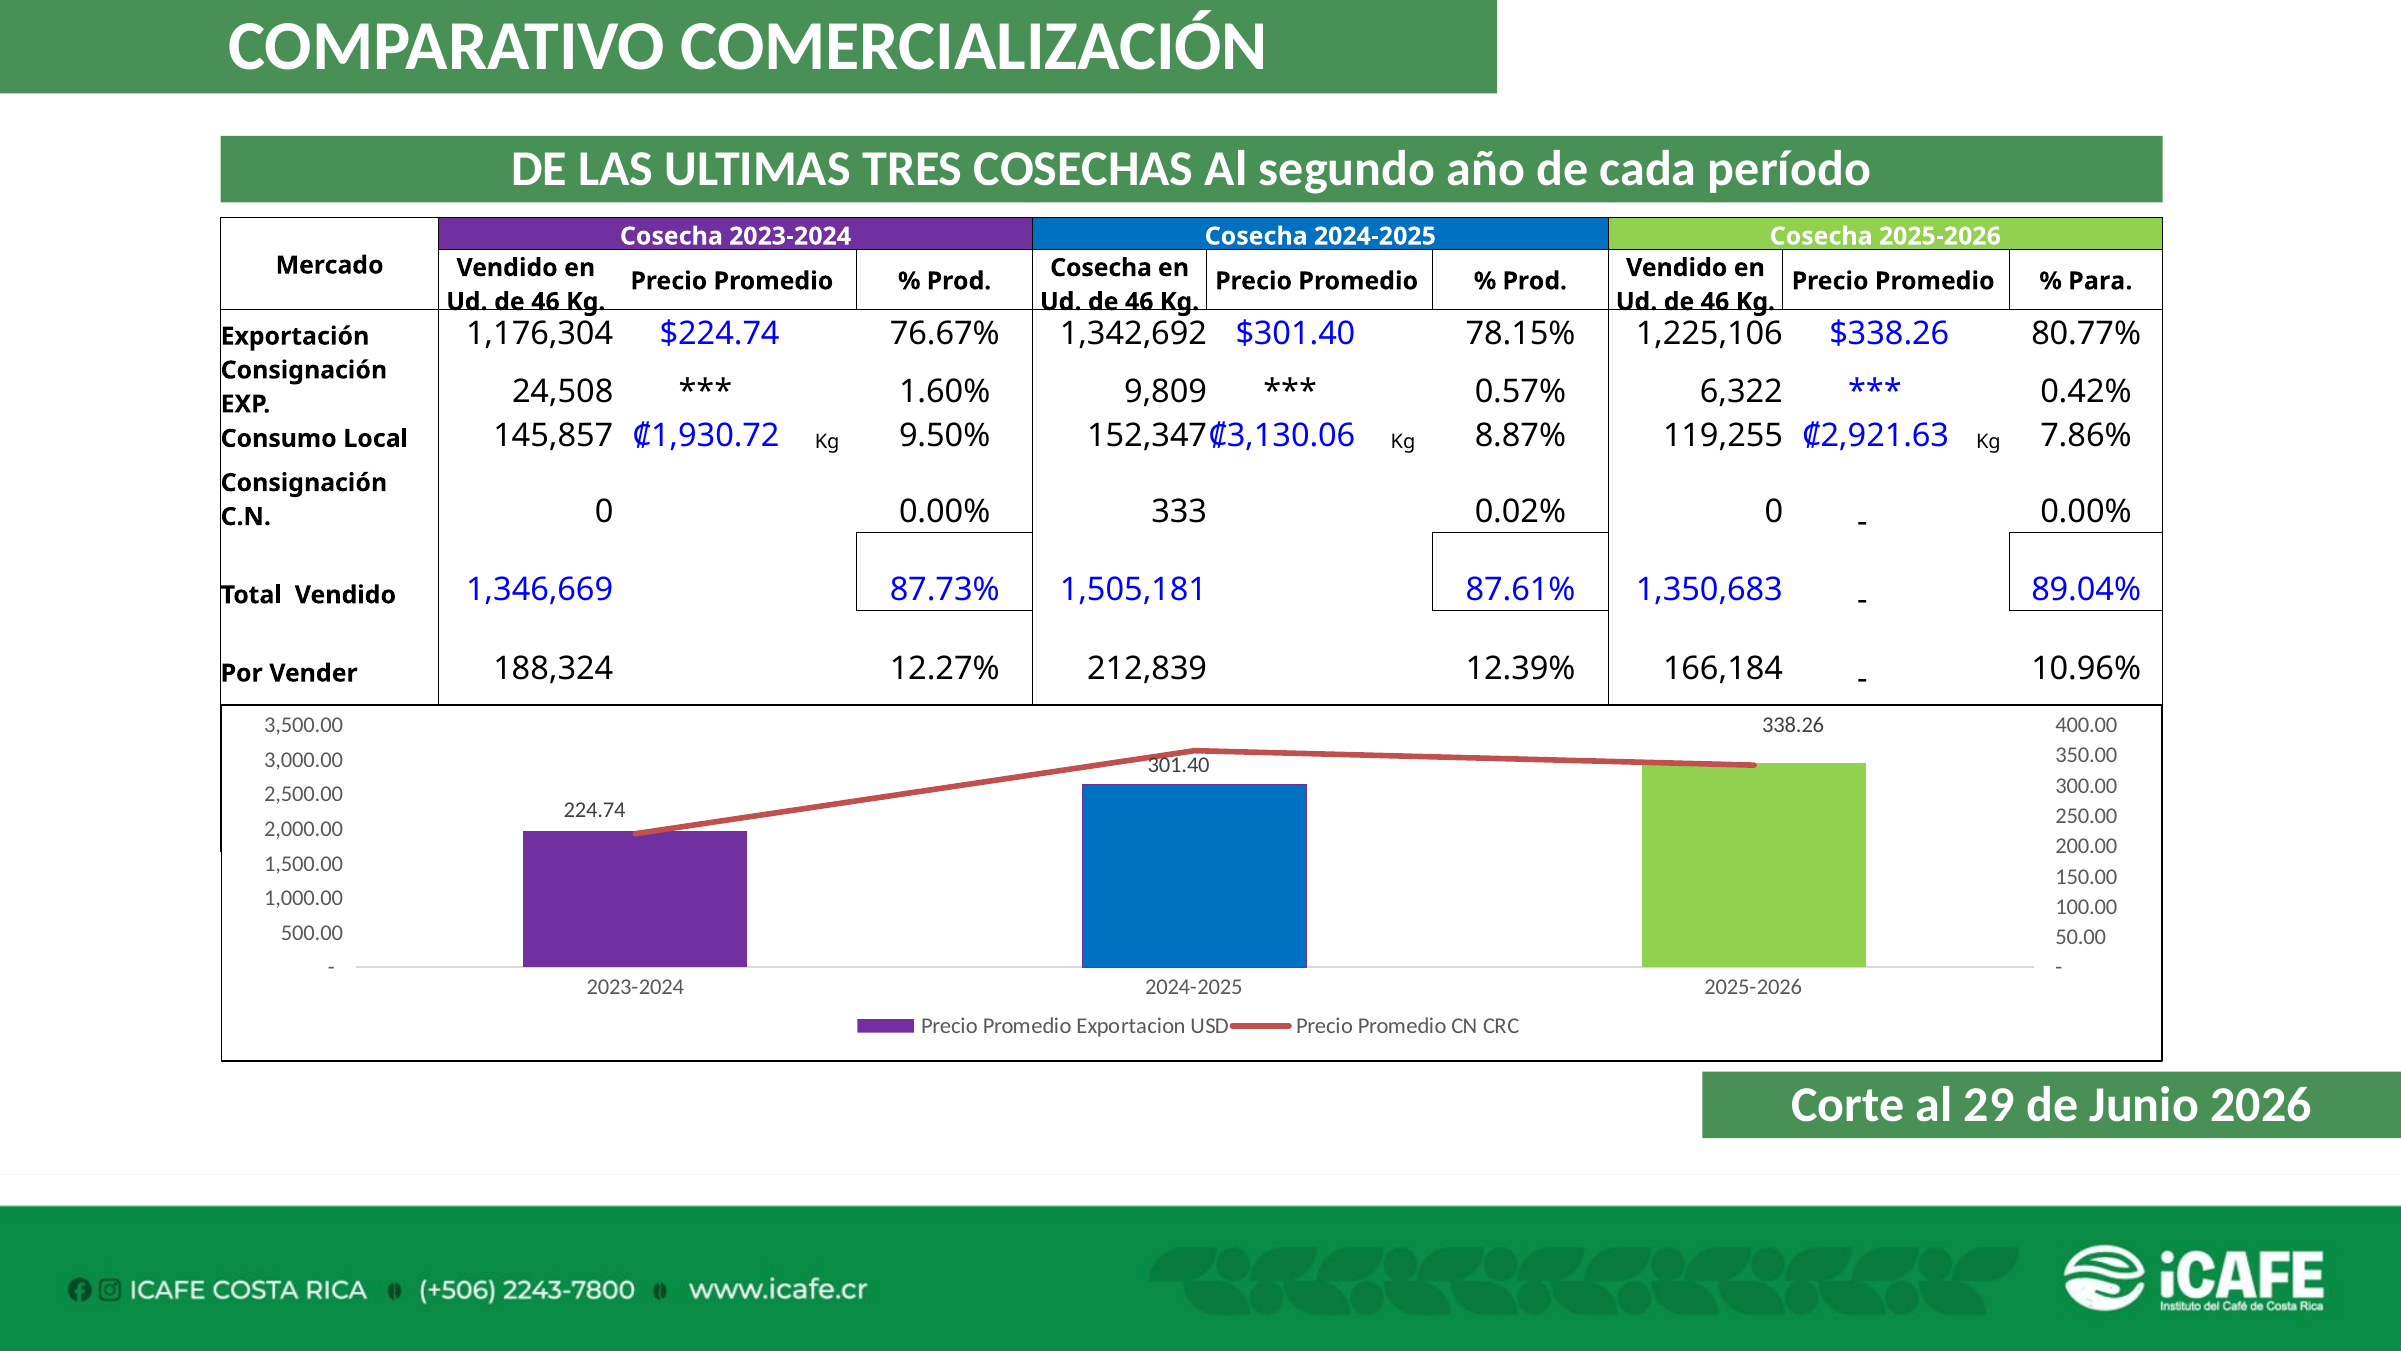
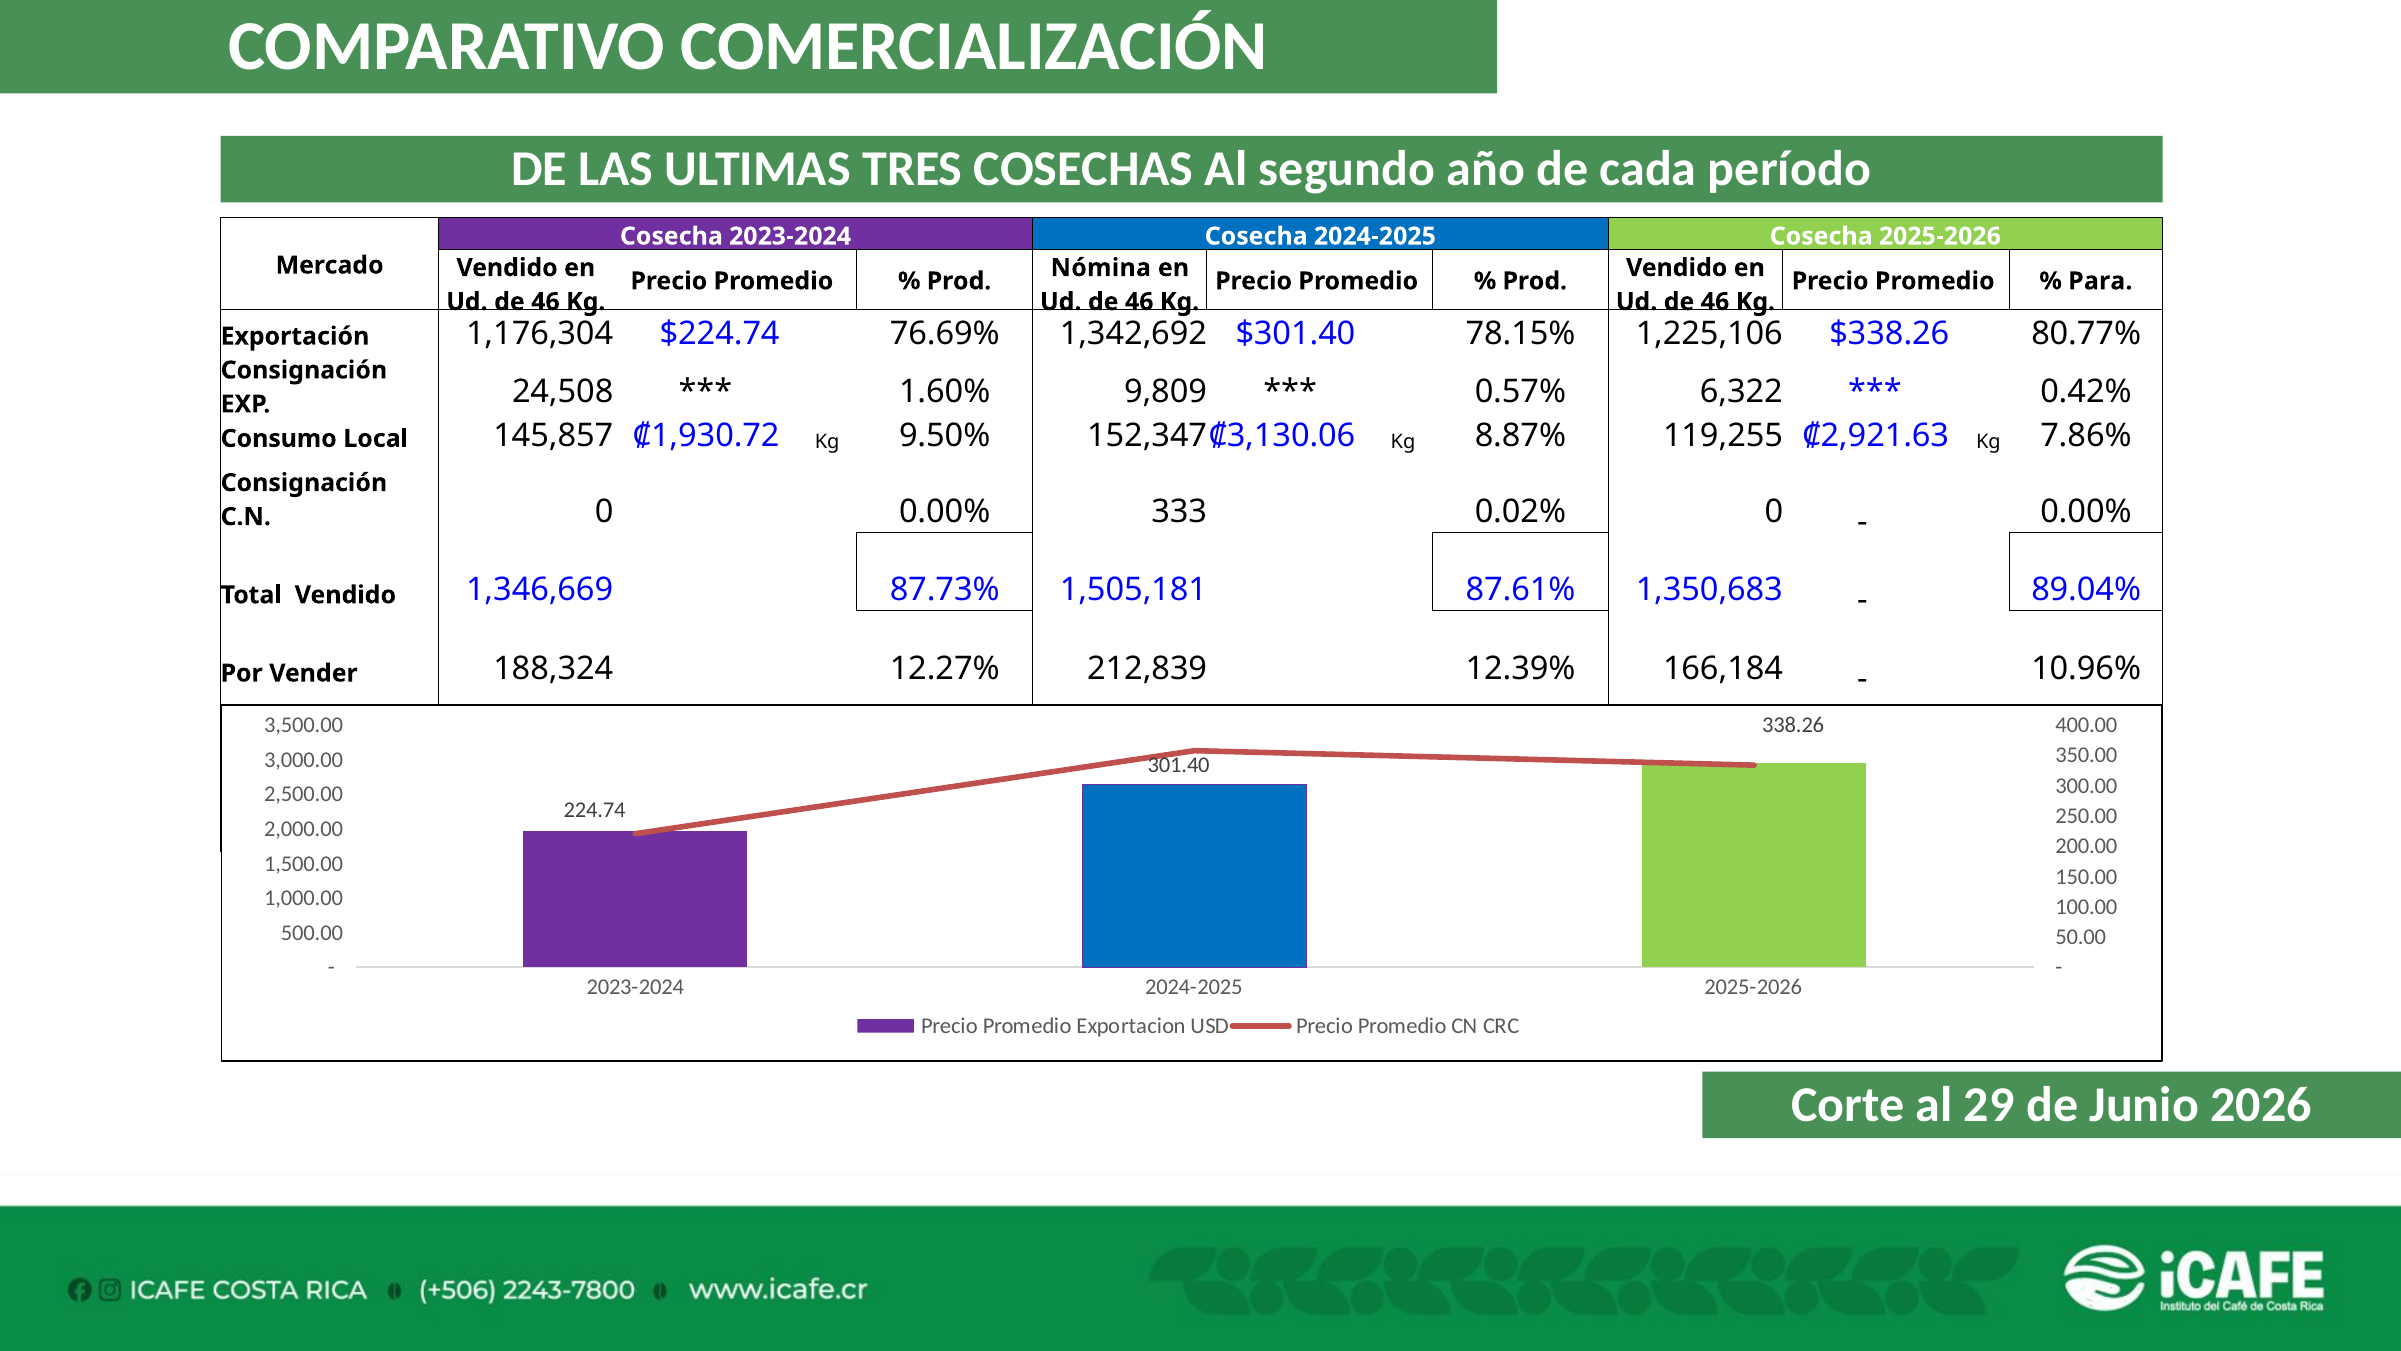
Cosecha: Cosecha -> Nómina (1101, 268)
76.67%: 76.67% -> 76.69% (945, 333)
